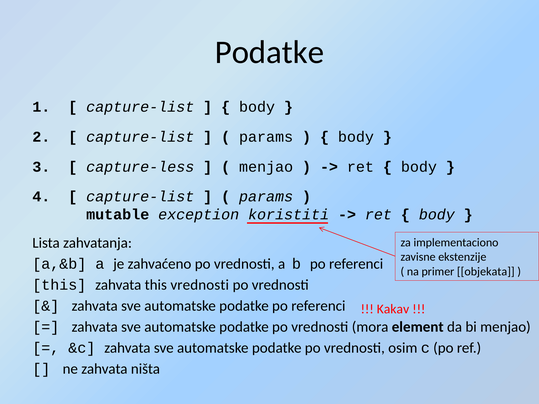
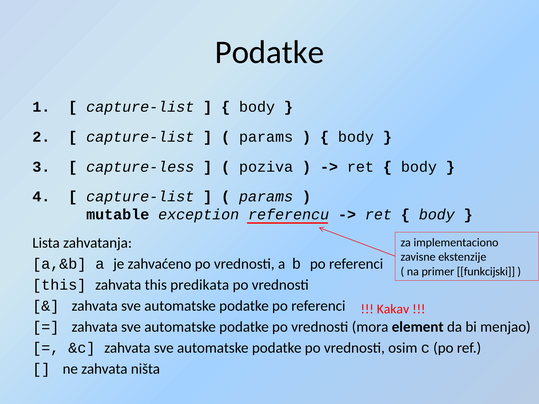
menjao: menjao -> poziva (266, 167)
koristiti: koristiti -> referencu (289, 215)
objekata: objekata -> funkcijski (486, 272)
this vrednosti: vrednosti -> predikata (200, 285)
